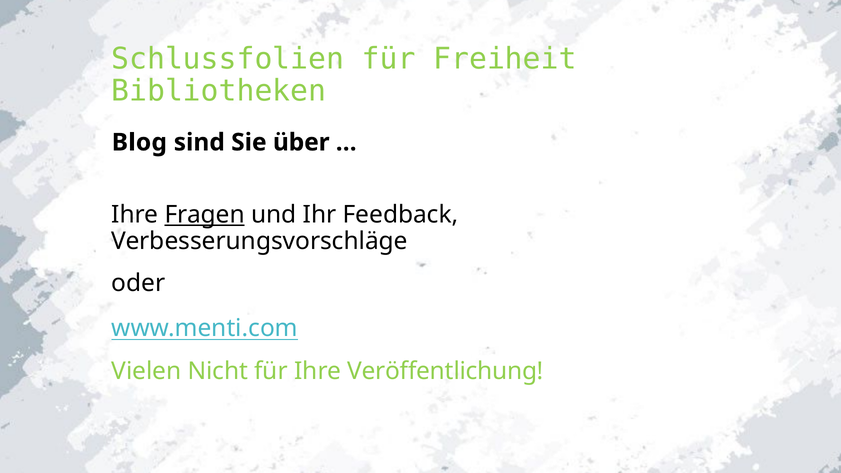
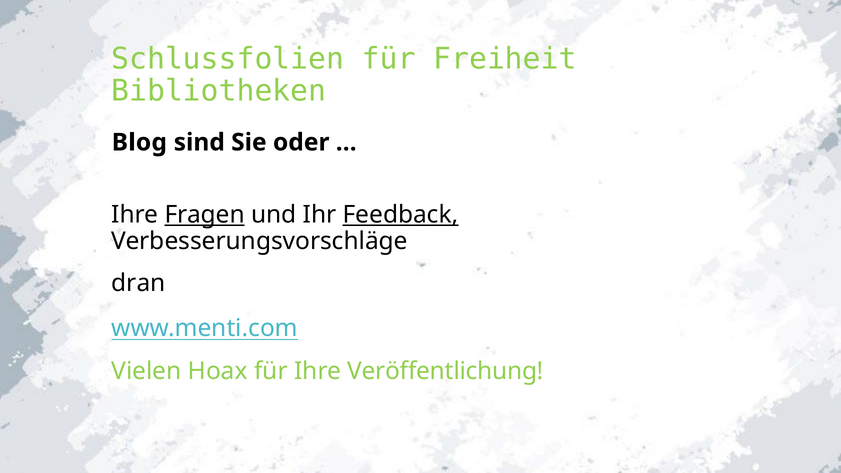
über: über -> oder (301, 142)
Feedback underline: none -> present (401, 215)
oder: oder -> dran (138, 283)
Nicht: Nicht -> Hoax (218, 371)
